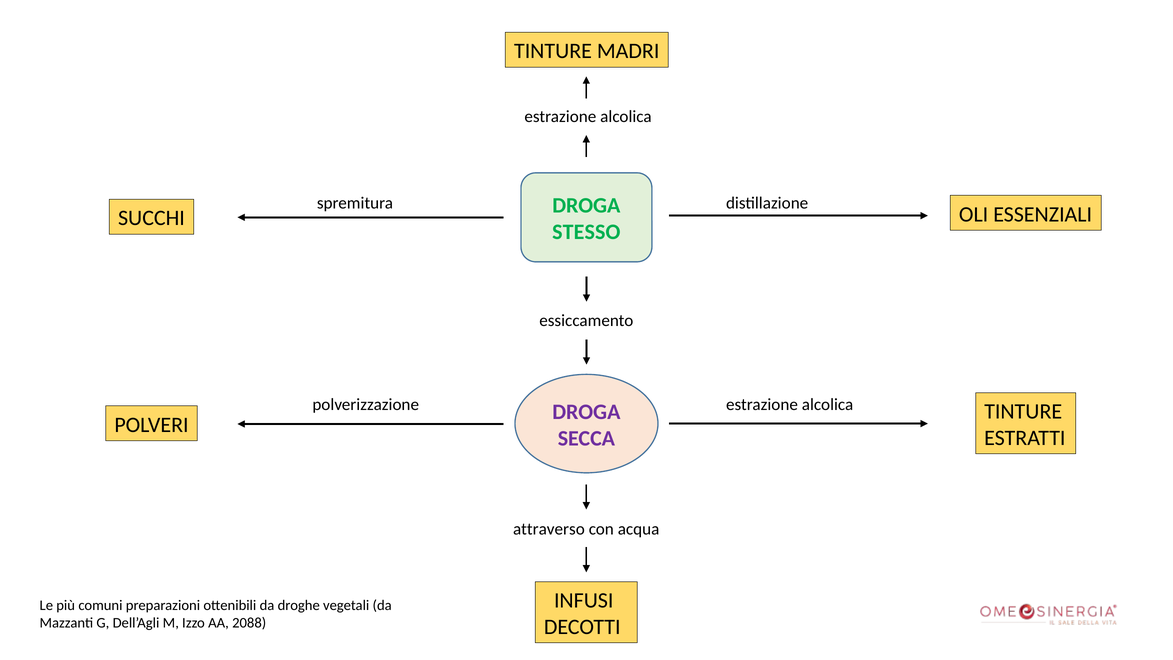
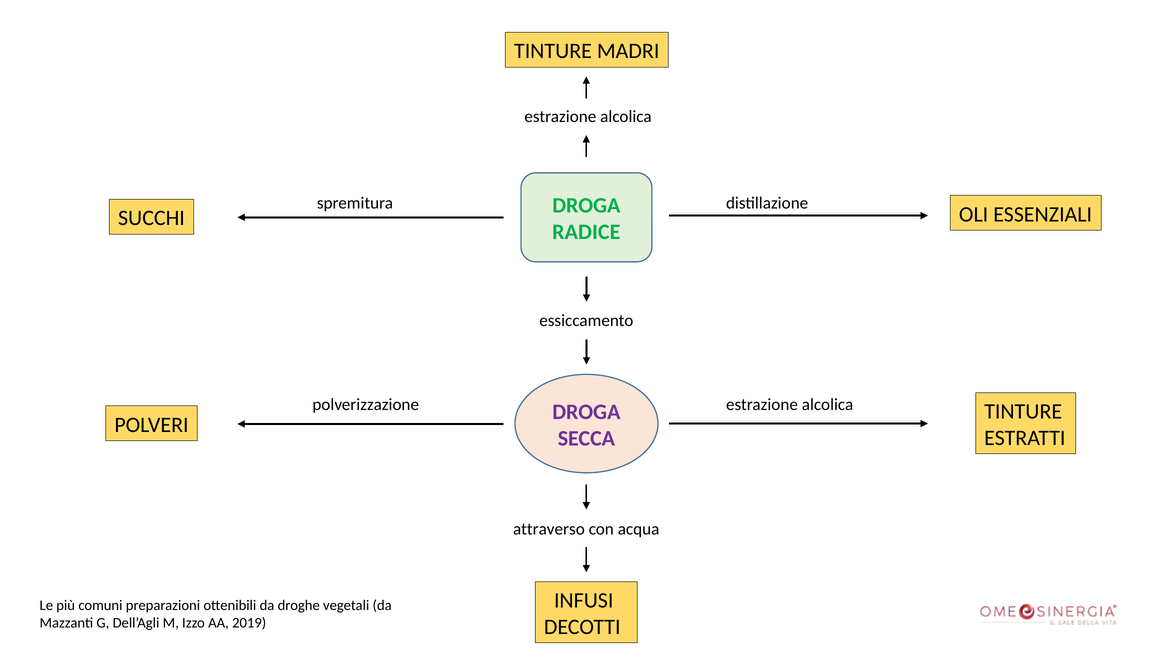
STESSO: STESSO -> RADICE (586, 232)
2088: 2088 -> 2019 (249, 623)
